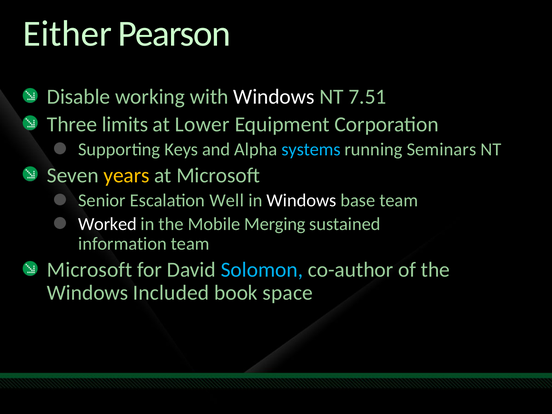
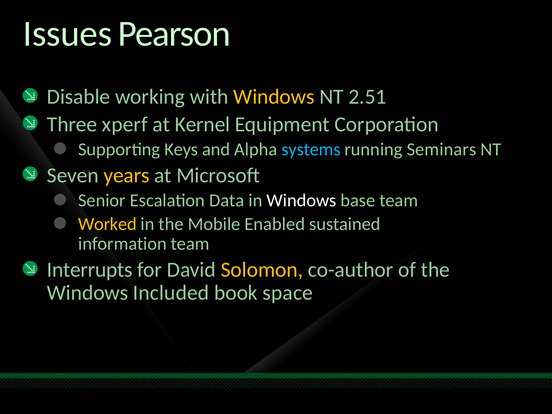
Either: Either -> Issues (68, 34)
Windows colour: white -> yellow (274, 97)
7.51: 7.51 -> 2.51 (367, 97)
limits: limits -> xperf (125, 124)
Lower: Lower -> Kernel (202, 124)
Well: Well -> Data (227, 201)
Worked colour: white -> yellow (107, 224)
Merging: Merging -> Enabled (275, 224)
Microsoft: Microsoft -> Interrupts (90, 270)
Solomon colour: light blue -> yellow (262, 270)
